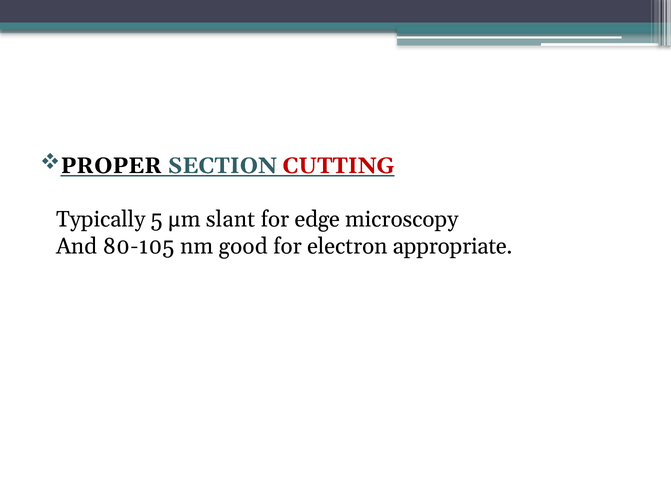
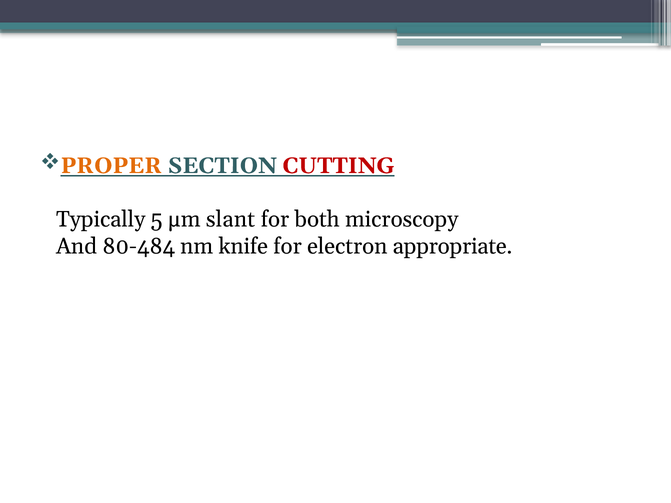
PROPER colour: black -> orange (111, 166)
edge: edge -> both (317, 219)
80-105: 80-105 -> 80-484 (139, 246)
good: good -> knife (243, 246)
